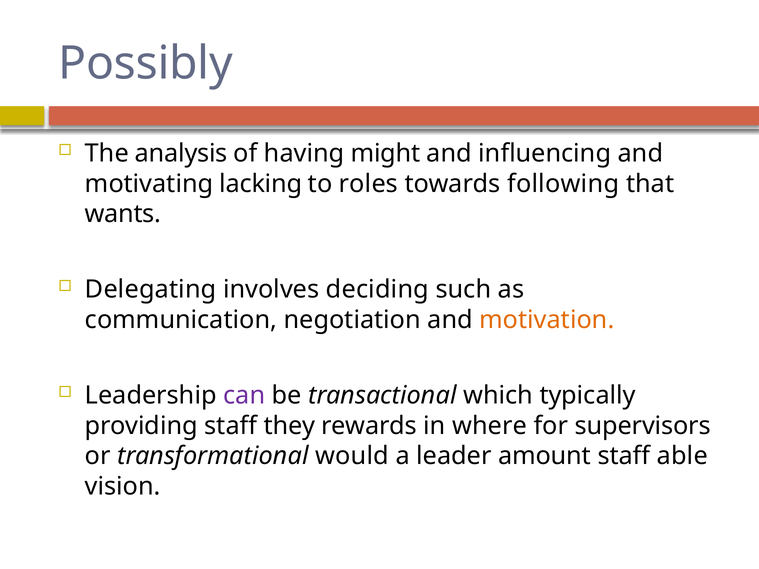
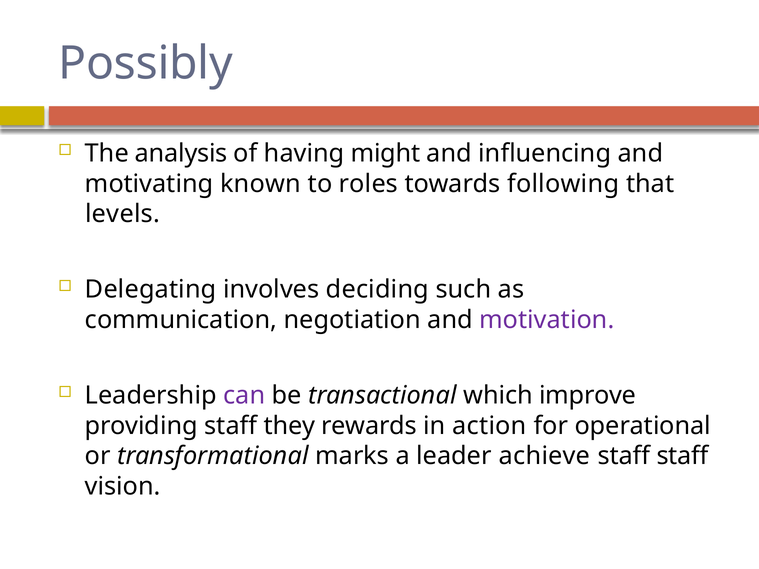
lacking: lacking -> known (261, 184)
wants: wants -> levels (123, 214)
motivation colour: orange -> purple (547, 320)
typically: typically -> improve (588, 396)
where: where -> action (489, 426)
supervisors: supervisors -> operational (643, 426)
would: would -> marks (352, 456)
amount: amount -> achieve (544, 456)
staff able: able -> staff (683, 456)
